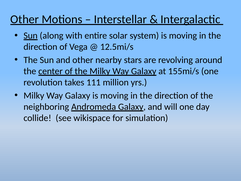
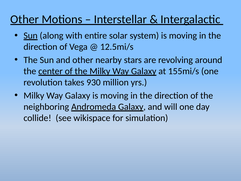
111: 111 -> 930 (94, 82)
